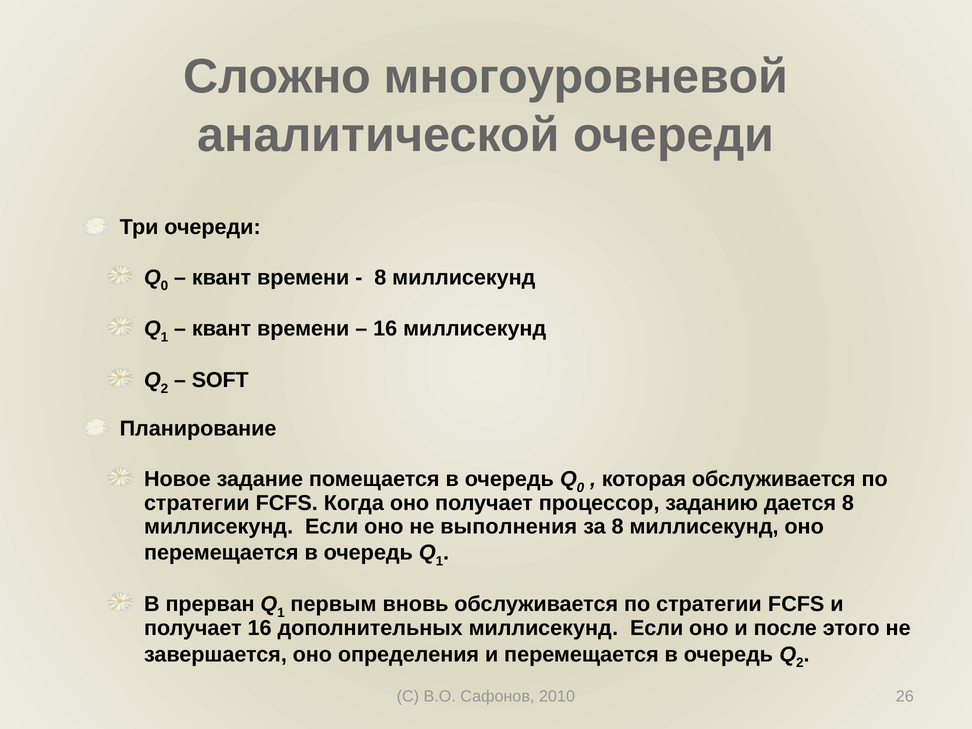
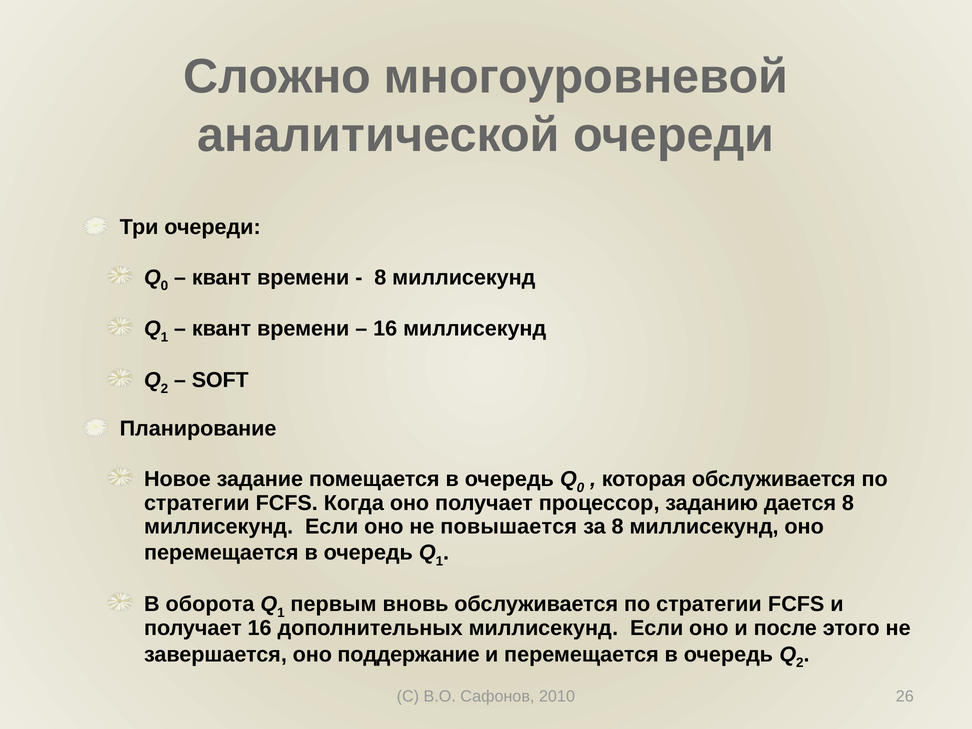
выполнения: выполнения -> повышается (509, 527)
прерван: прерван -> оборота (210, 604)
определения: определения -> поддержание (409, 655)
